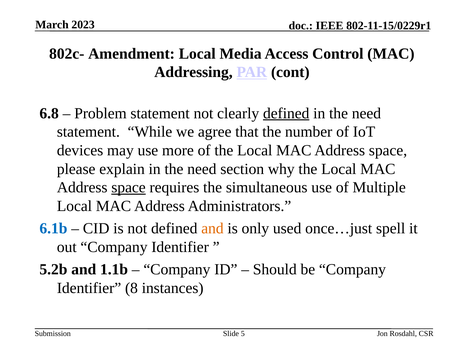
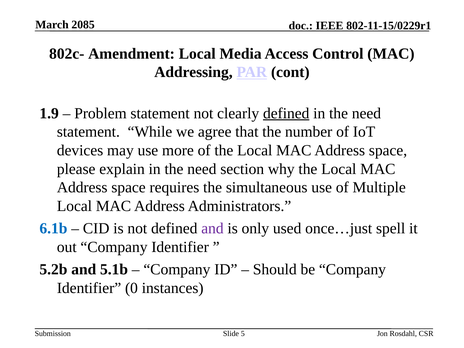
2023: 2023 -> 2085 (83, 25)
6.8: 6.8 -> 1.9 (49, 113)
space underline: present -> none (129, 187)
and colour: orange -> purple (212, 228)
1.1b: 1.1b -> 5.1b (114, 269)
8: 8 -> 0 (131, 288)
